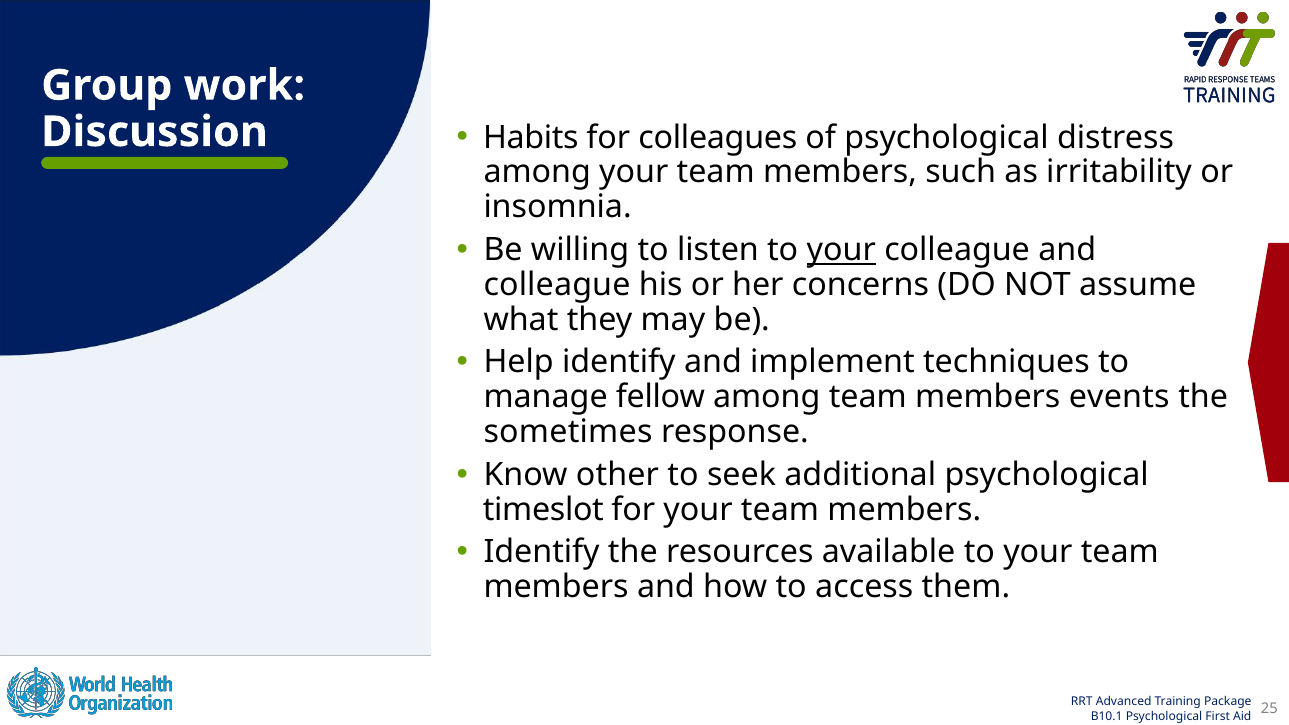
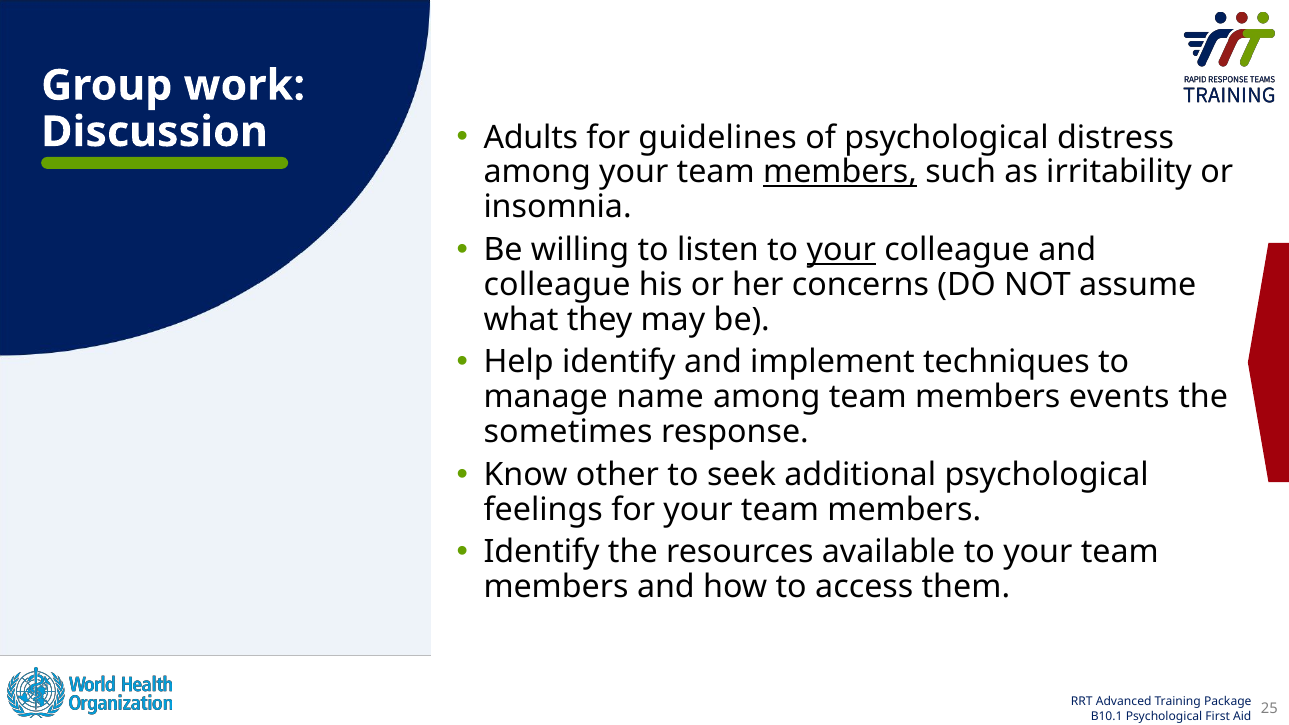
Habits: Habits -> Adults (531, 137)
colleagues: colleagues -> guidelines (718, 137)
members underline: none -> present (840, 172)
fellow: fellow -> name (660, 397)
timeslot: timeslot -> feelings (543, 510)
